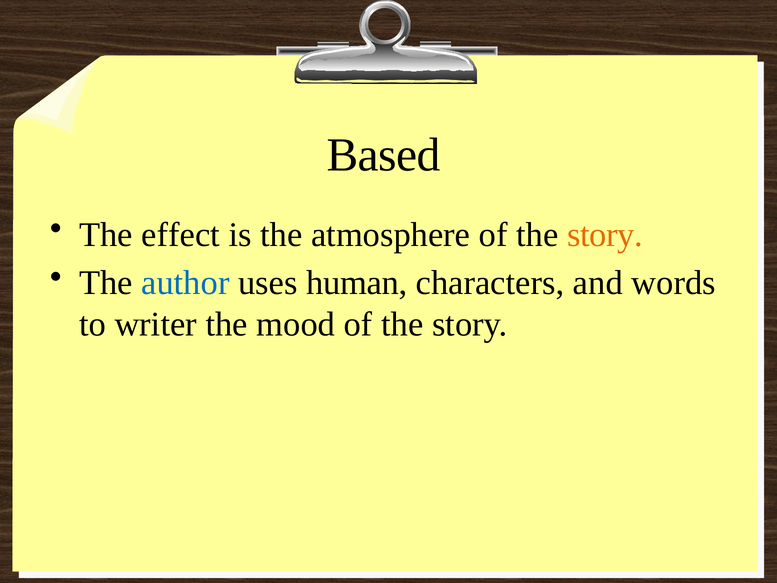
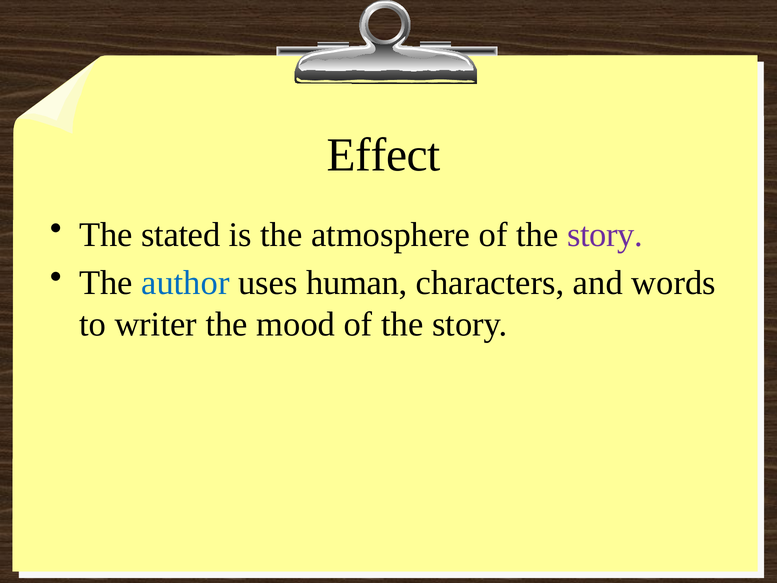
Based: Based -> Effect (384, 155)
effect: effect -> stated (181, 235)
story colour: orange -> purple (605, 235)
